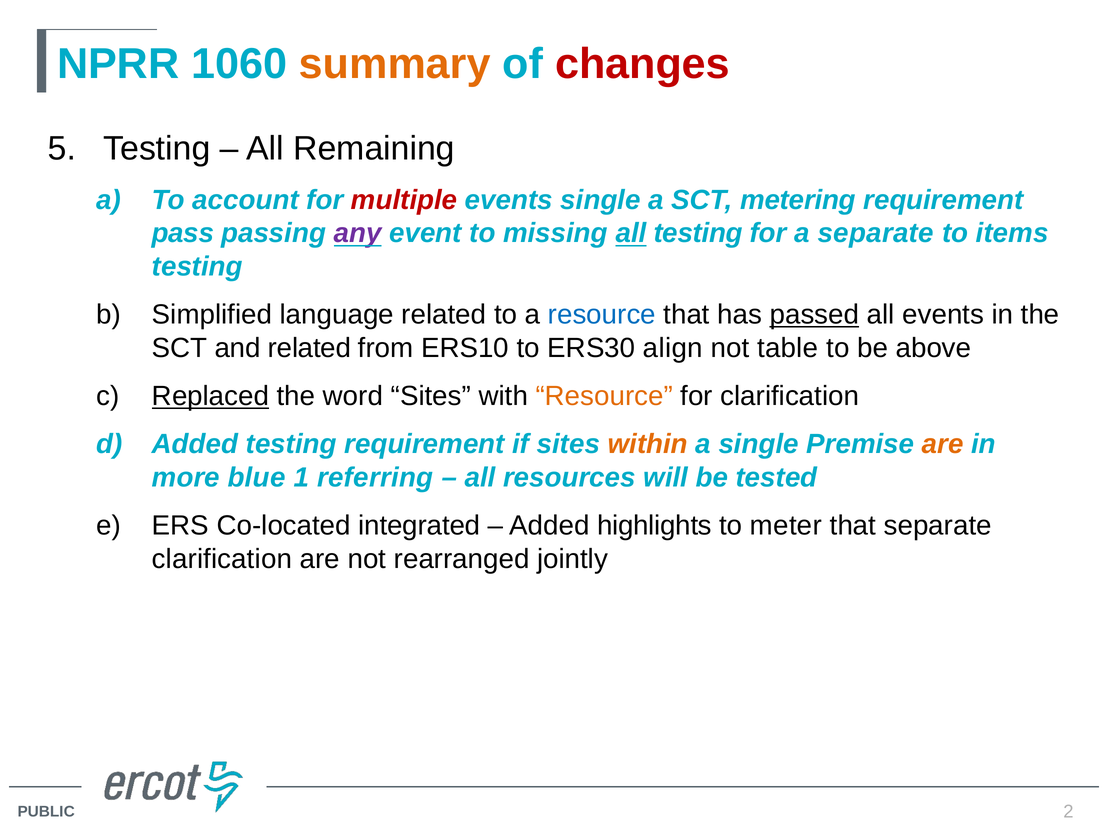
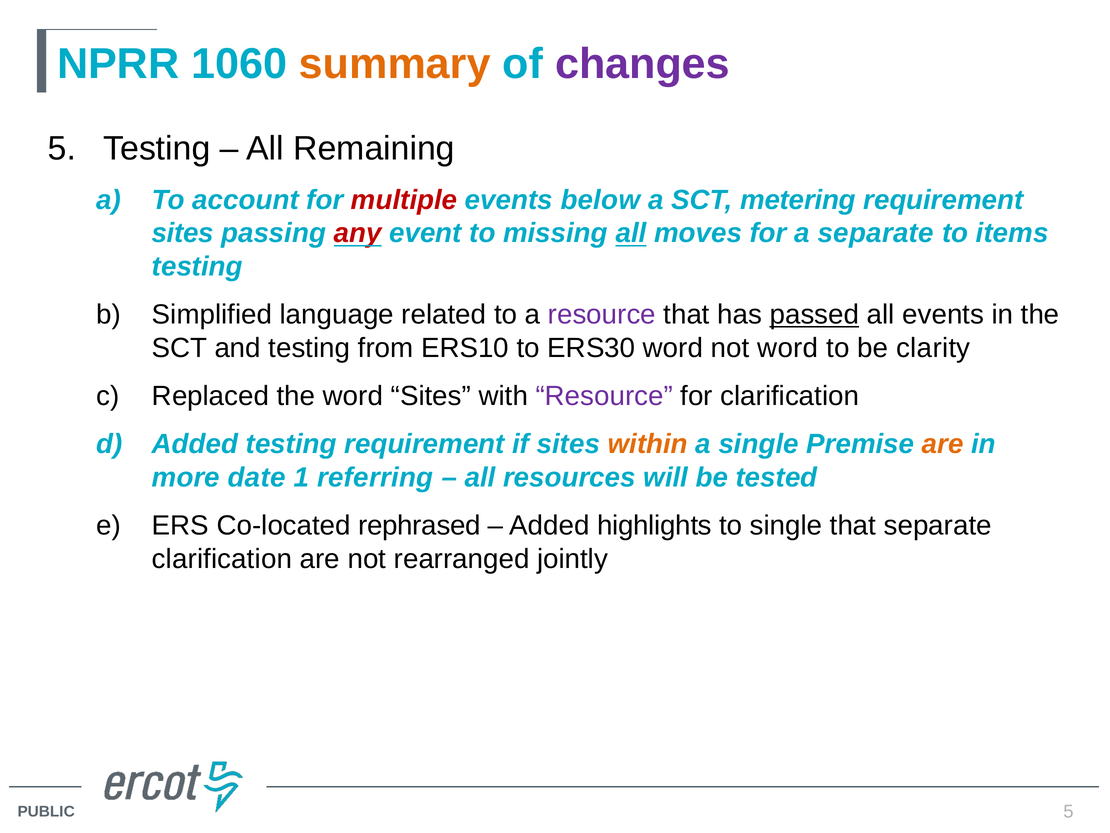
changes colour: red -> purple (642, 64)
events single: single -> below (600, 200)
pass: pass -> sites (183, 233)
any colour: purple -> red (358, 233)
all testing: testing -> moves (698, 233)
resource colour: blue -> purple (602, 315)
and related: related -> testing (309, 348)
ERS30 align: align -> word (673, 348)
not table: table -> word (788, 348)
above: above -> clarity (933, 348)
Replaced underline: present -> none (211, 396)
Resource colour: orange -> purple (604, 396)
blue: blue -> date (257, 477)
integrated: integrated -> rephrased (419, 525)
to meter: meter -> single (786, 525)
2: 2 -> 5 (1068, 811)
